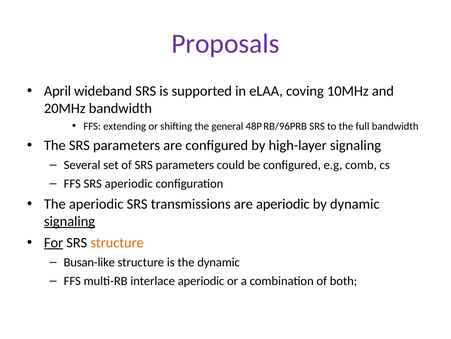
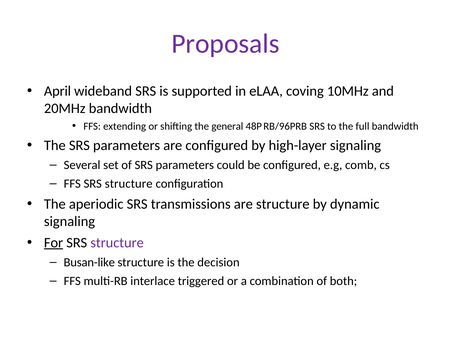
FFS SRS aperiodic: aperiodic -> structure (129, 183)
are aperiodic: aperiodic -> structure (283, 204)
signaling underline: present -> none (70, 221)
structure colour: orange -> purple (117, 242)
the dynamic: dynamic -> decision (218, 262)
interlace aperiodic: aperiodic -> triggered (201, 280)
